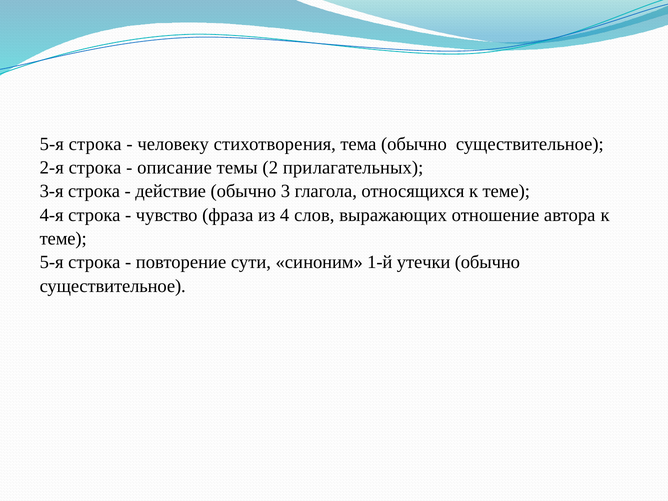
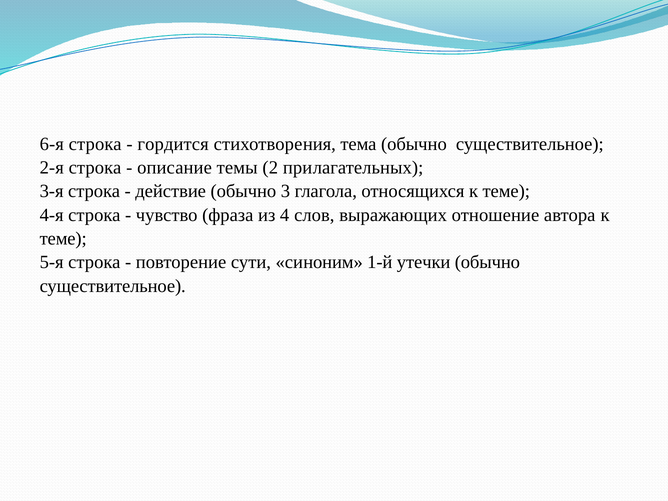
5-я: 5-я -> 6-я (52, 144)
человеку: человеку -> гордится (173, 144)
